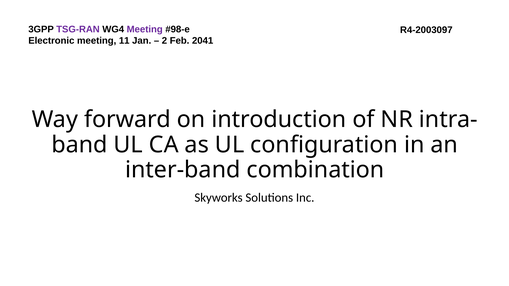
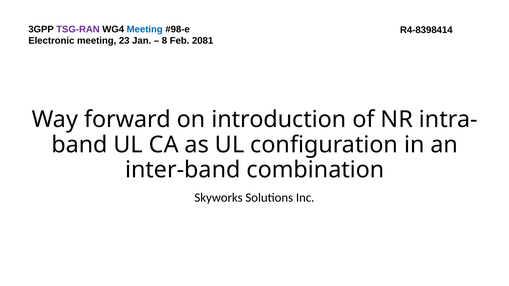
Meeting colour: purple -> blue (145, 29)
R4-2003097: R4-2003097 -> R4-8398414 (426, 30)
11: 11 -> 23 (124, 41)
2: 2 -> 8 (164, 41)
2041: 2041 -> 2081 (203, 41)
